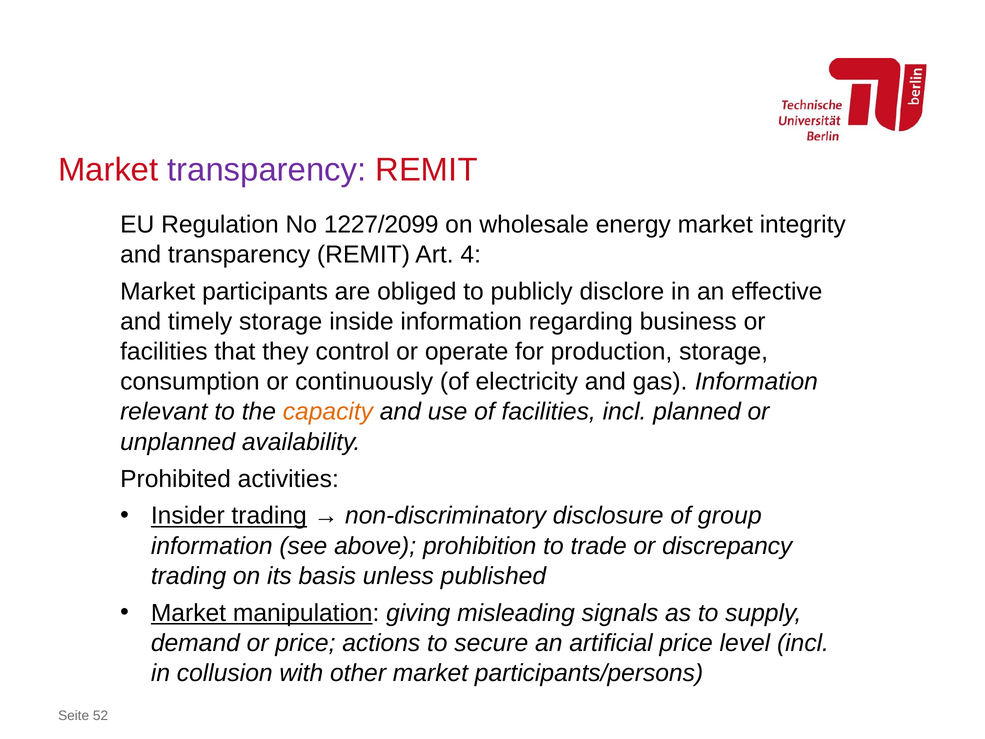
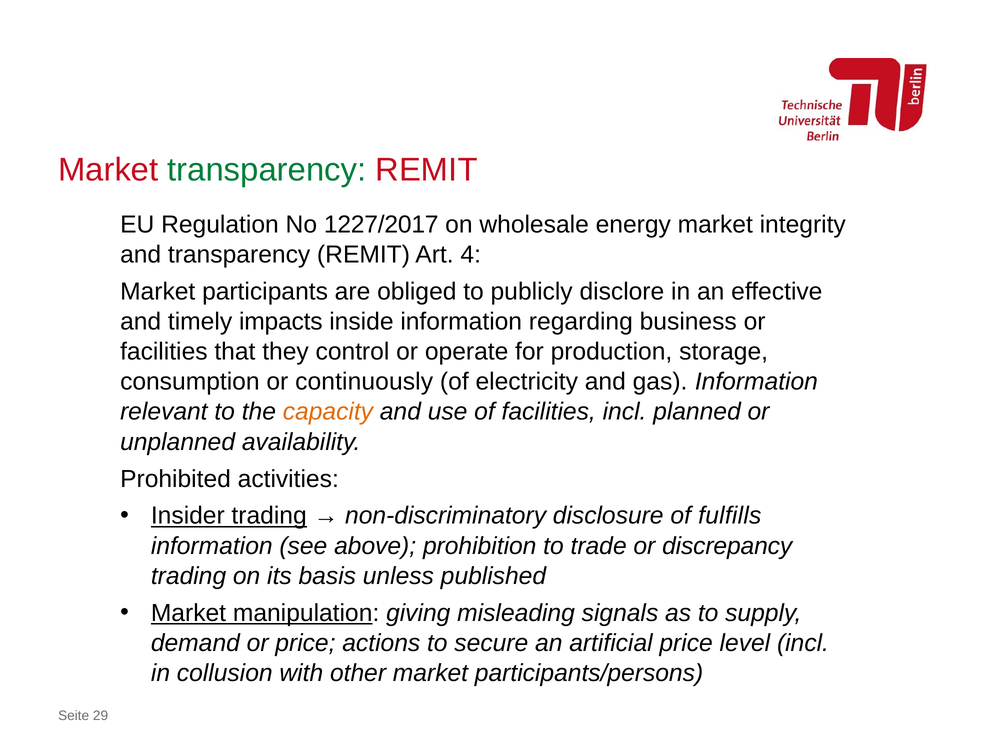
transparency colour: purple -> green (267, 170)
1227/2099: 1227/2099 -> 1227/2017 (381, 224)
timely storage: storage -> impacts (281, 321)
group: group -> fulfills (730, 516)
52: 52 -> 29 (101, 716)
